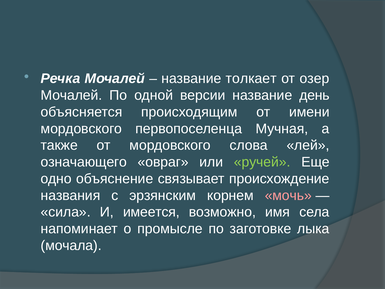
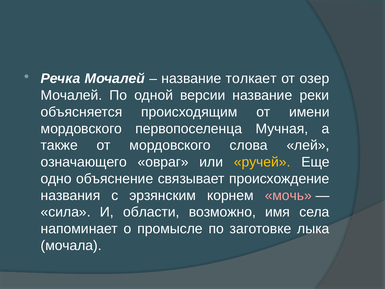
день: день -> реки (314, 95)
ручей colour: light green -> yellow (262, 162)
имеется: имеется -> области (151, 212)
